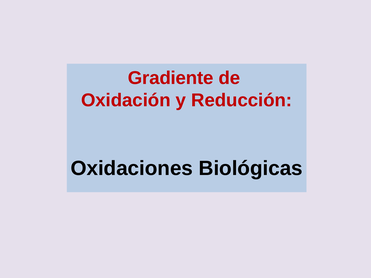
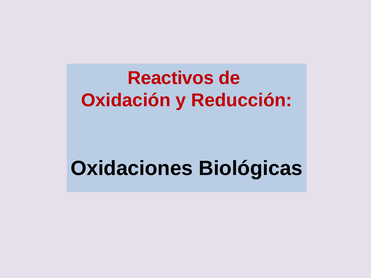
Gradiente: Gradiente -> Reactivos (171, 78)
